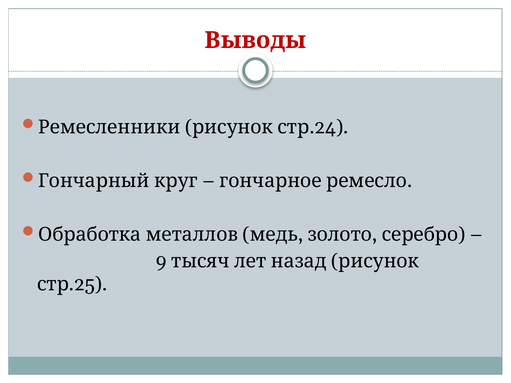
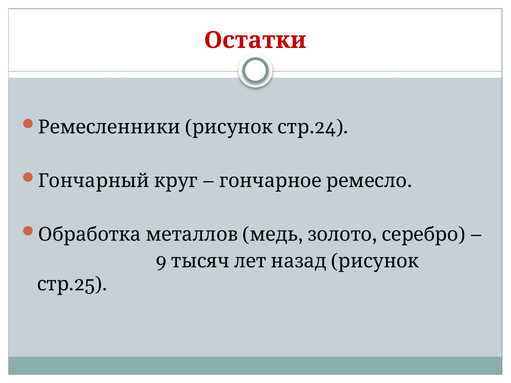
Выводы: Выводы -> Остатки (255, 40)
